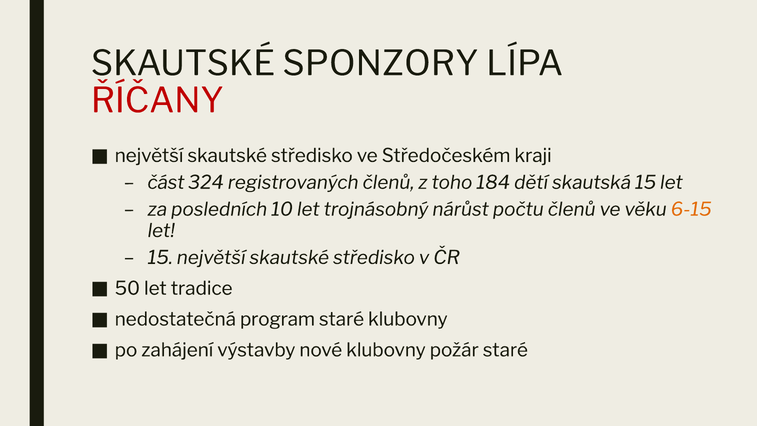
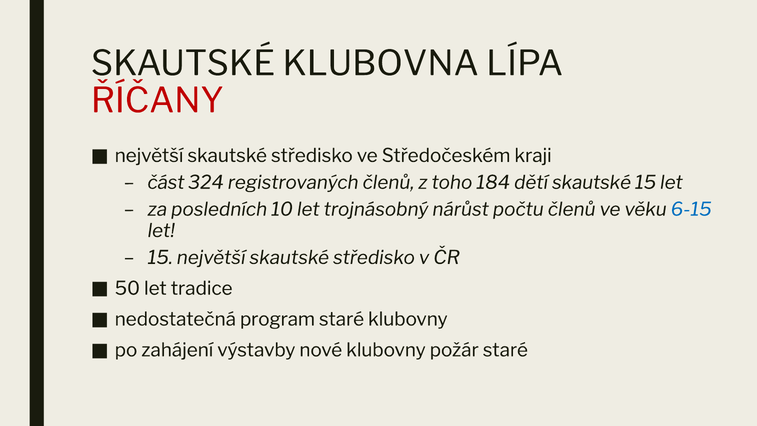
SPONZORY: SPONZORY -> KLUBOVNA (381, 64)
dětí skautská: skautská -> skautské (592, 182)
6-15 colour: orange -> blue (691, 209)
